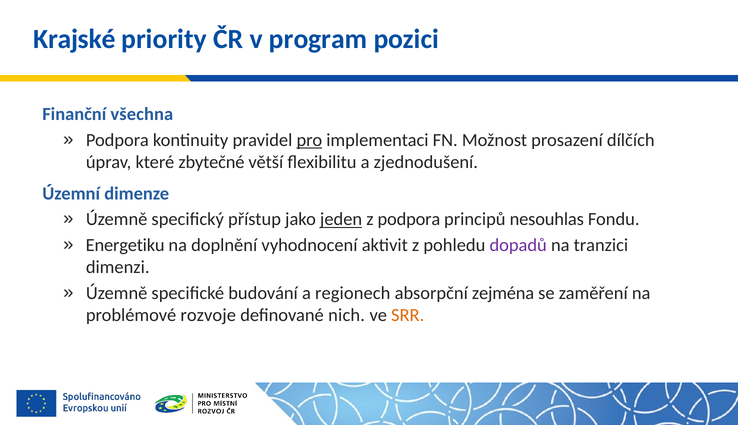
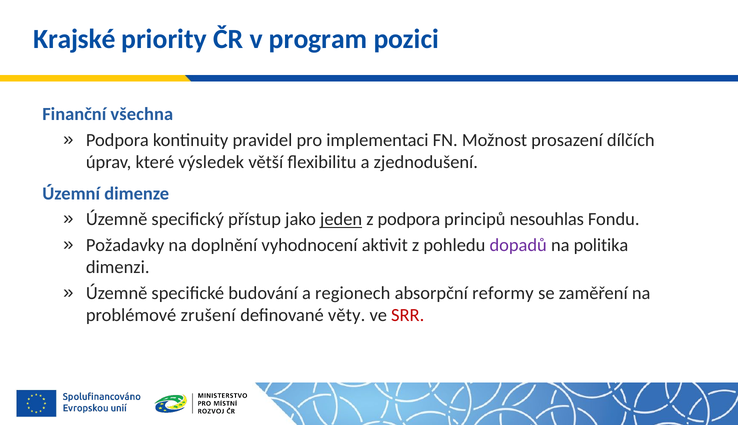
pro underline: present -> none (309, 140)
zbytečné: zbytečné -> výsledek (211, 162)
Energetiku: Energetiku -> Požadavky (125, 245)
tranzici: tranzici -> politika (601, 245)
zejména: zejména -> reformy (503, 293)
rozvoje: rozvoje -> zrušení (208, 315)
nich: nich -> věty (347, 315)
SRR colour: orange -> red (408, 315)
